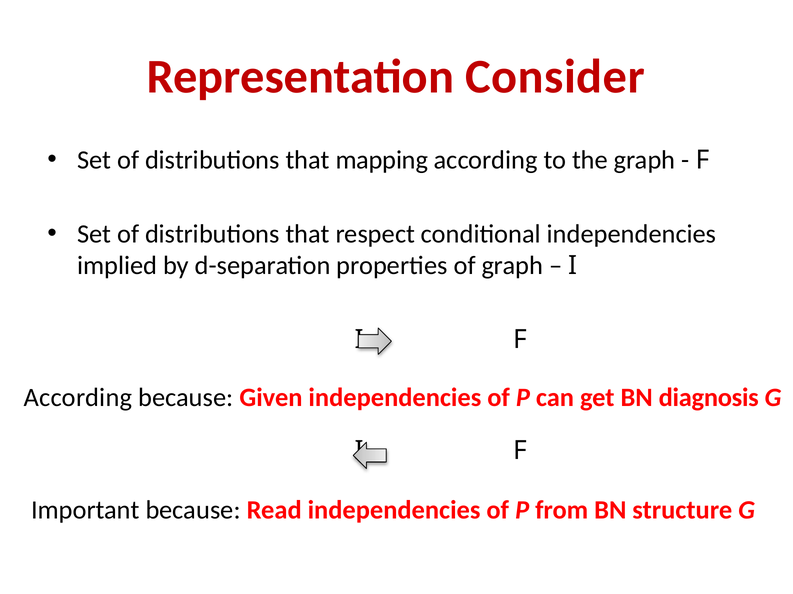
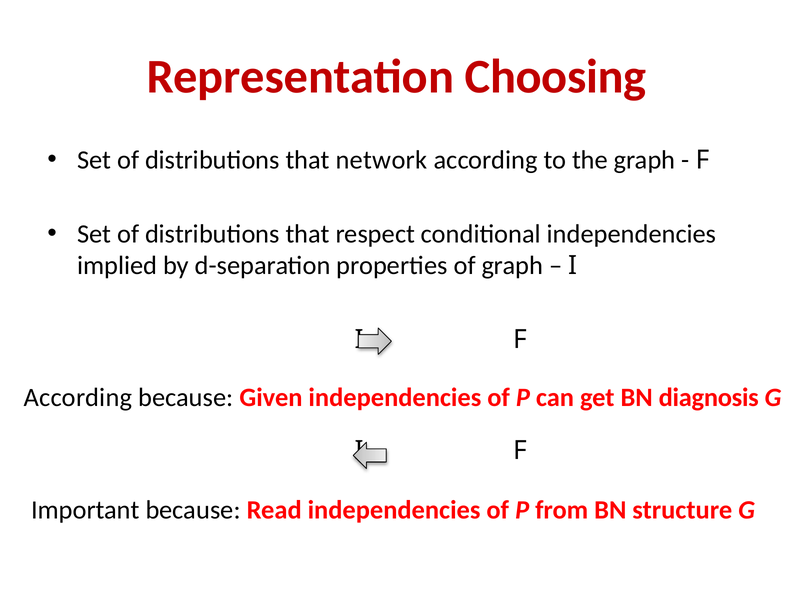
Consider: Consider -> Choosing (556, 77)
mapping: mapping -> network (382, 160)
